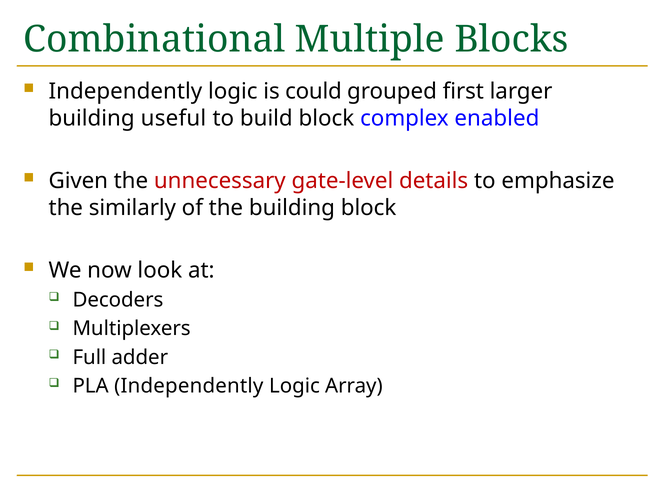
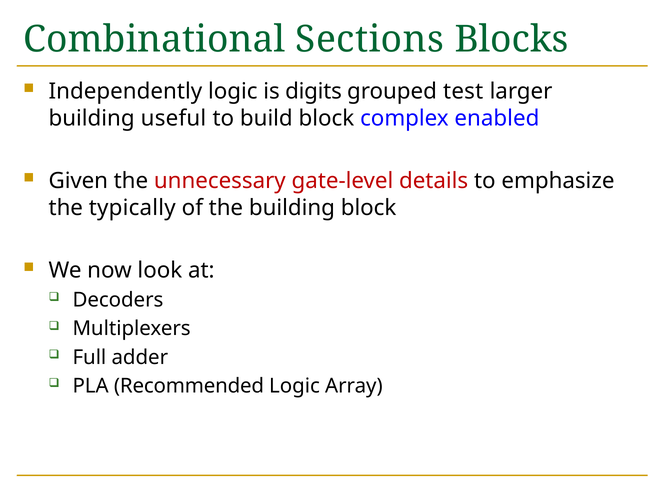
Multiple: Multiple -> Sections (370, 39)
could: could -> digits (314, 91)
first: first -> test (463, 91)
similarly: similarly -> typically (132, 208)
PLA Independently: Independently -> Recommended (189, 386)
